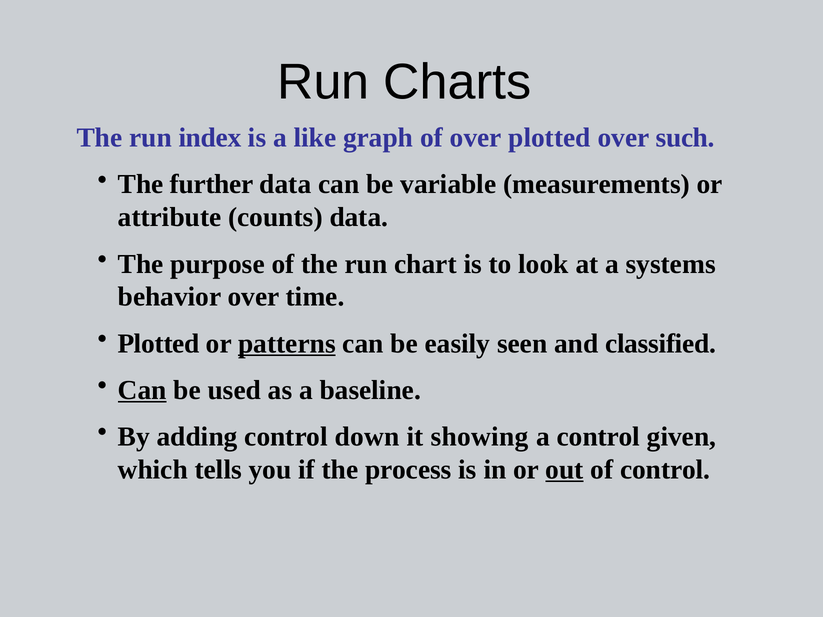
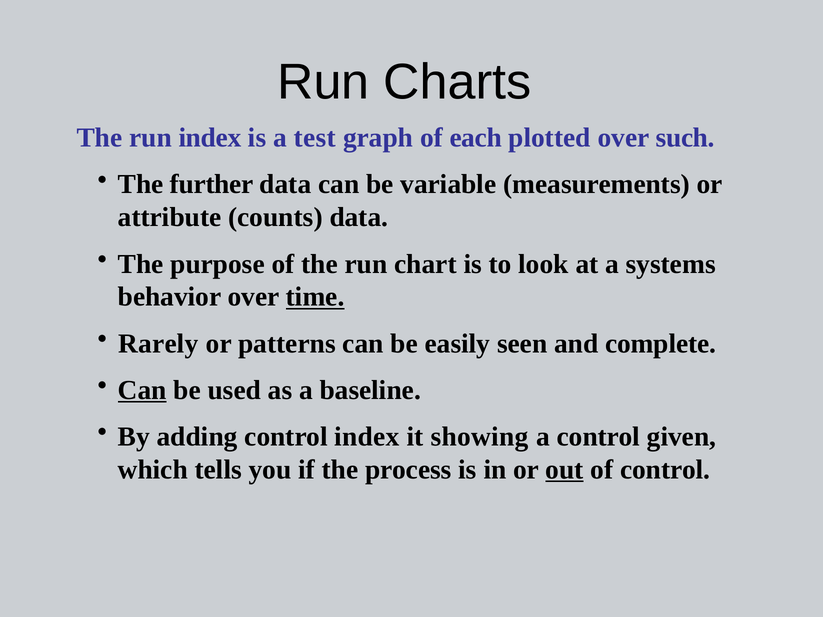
like: like -> test (315, 138)
of over: over -> each (476, 138)
time underline: none -> present (315, 297)
Plotted: Plotted -> Rarely (158, 344)
patterns underline: present -> none (287, 344)
classified: classified -> complete (661, 344)
control down: down -> index (367, 437)
